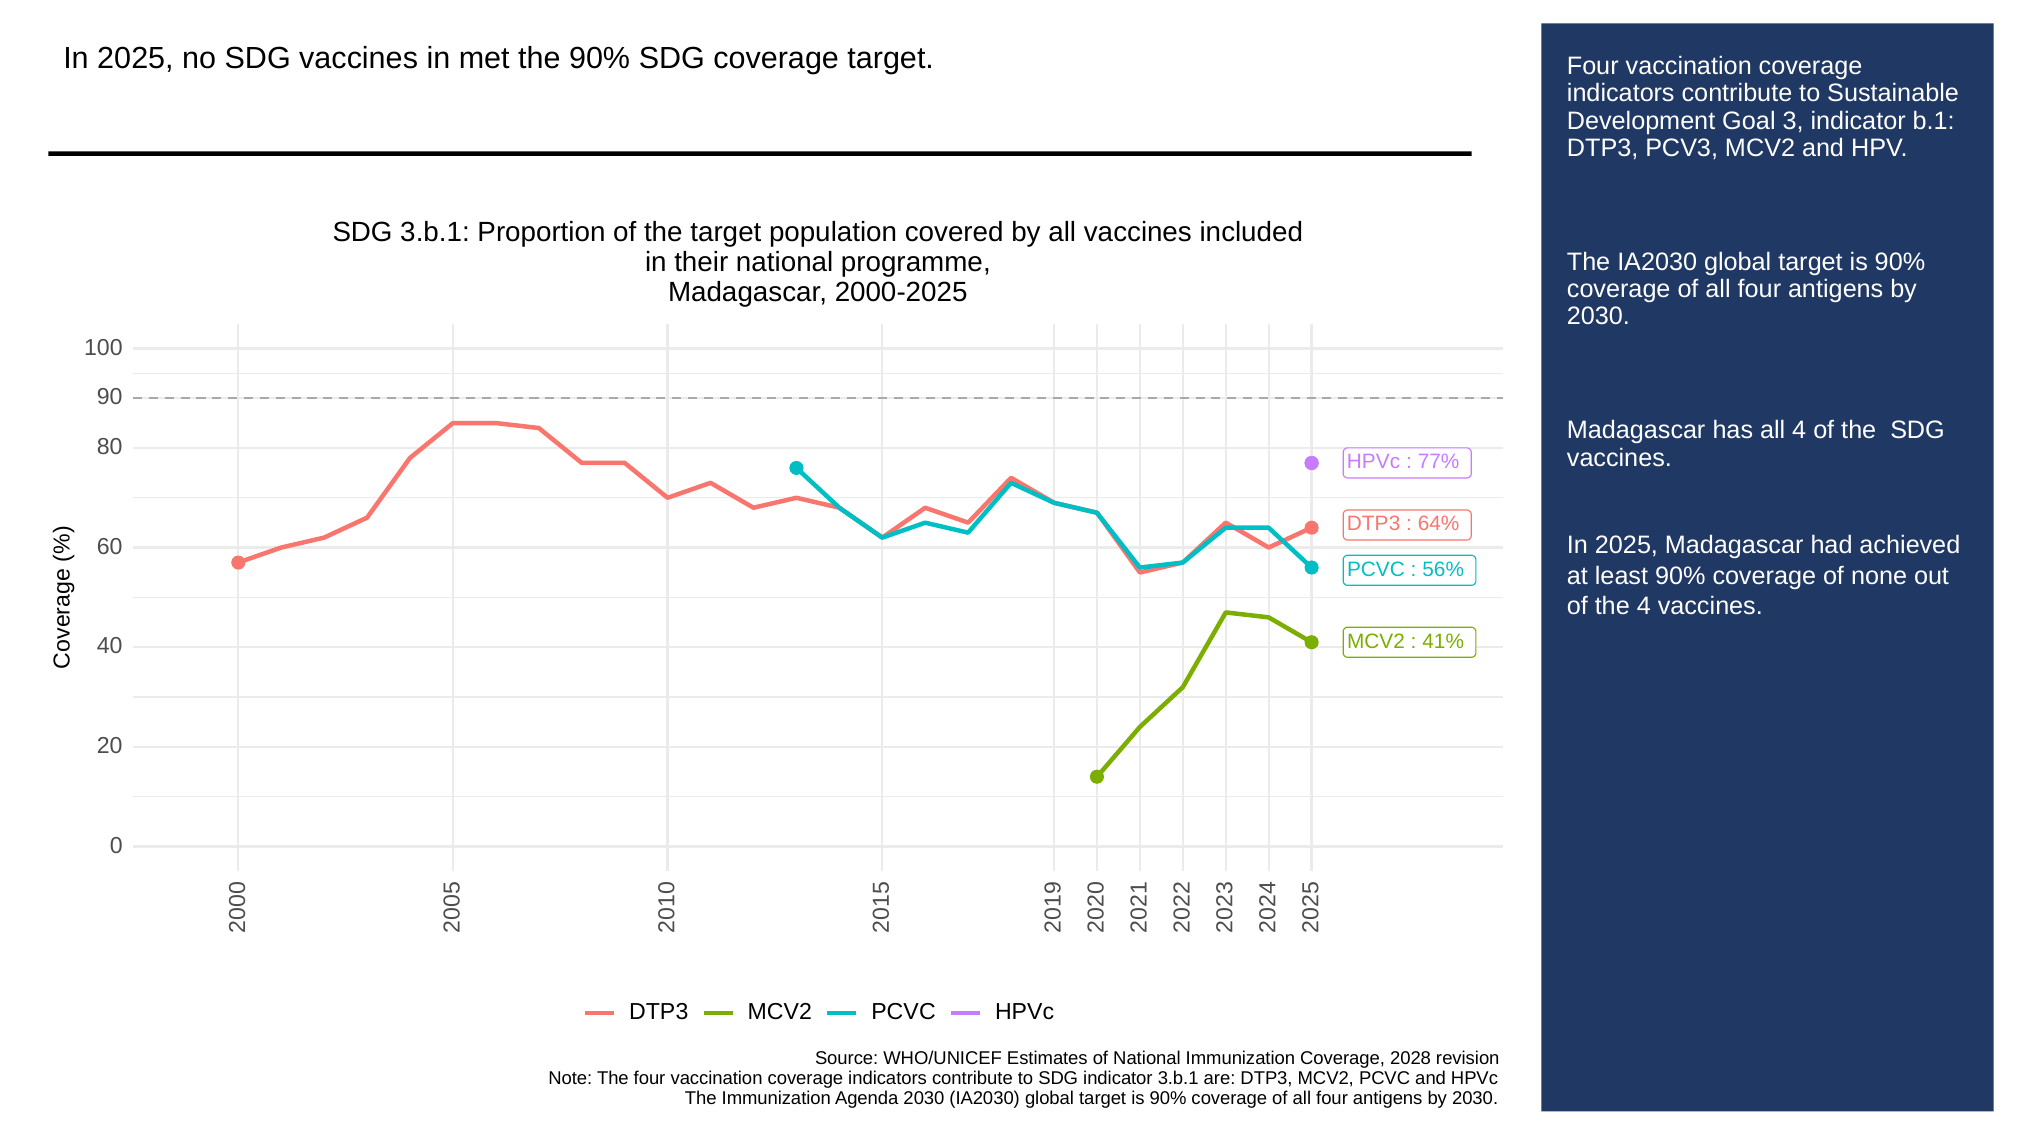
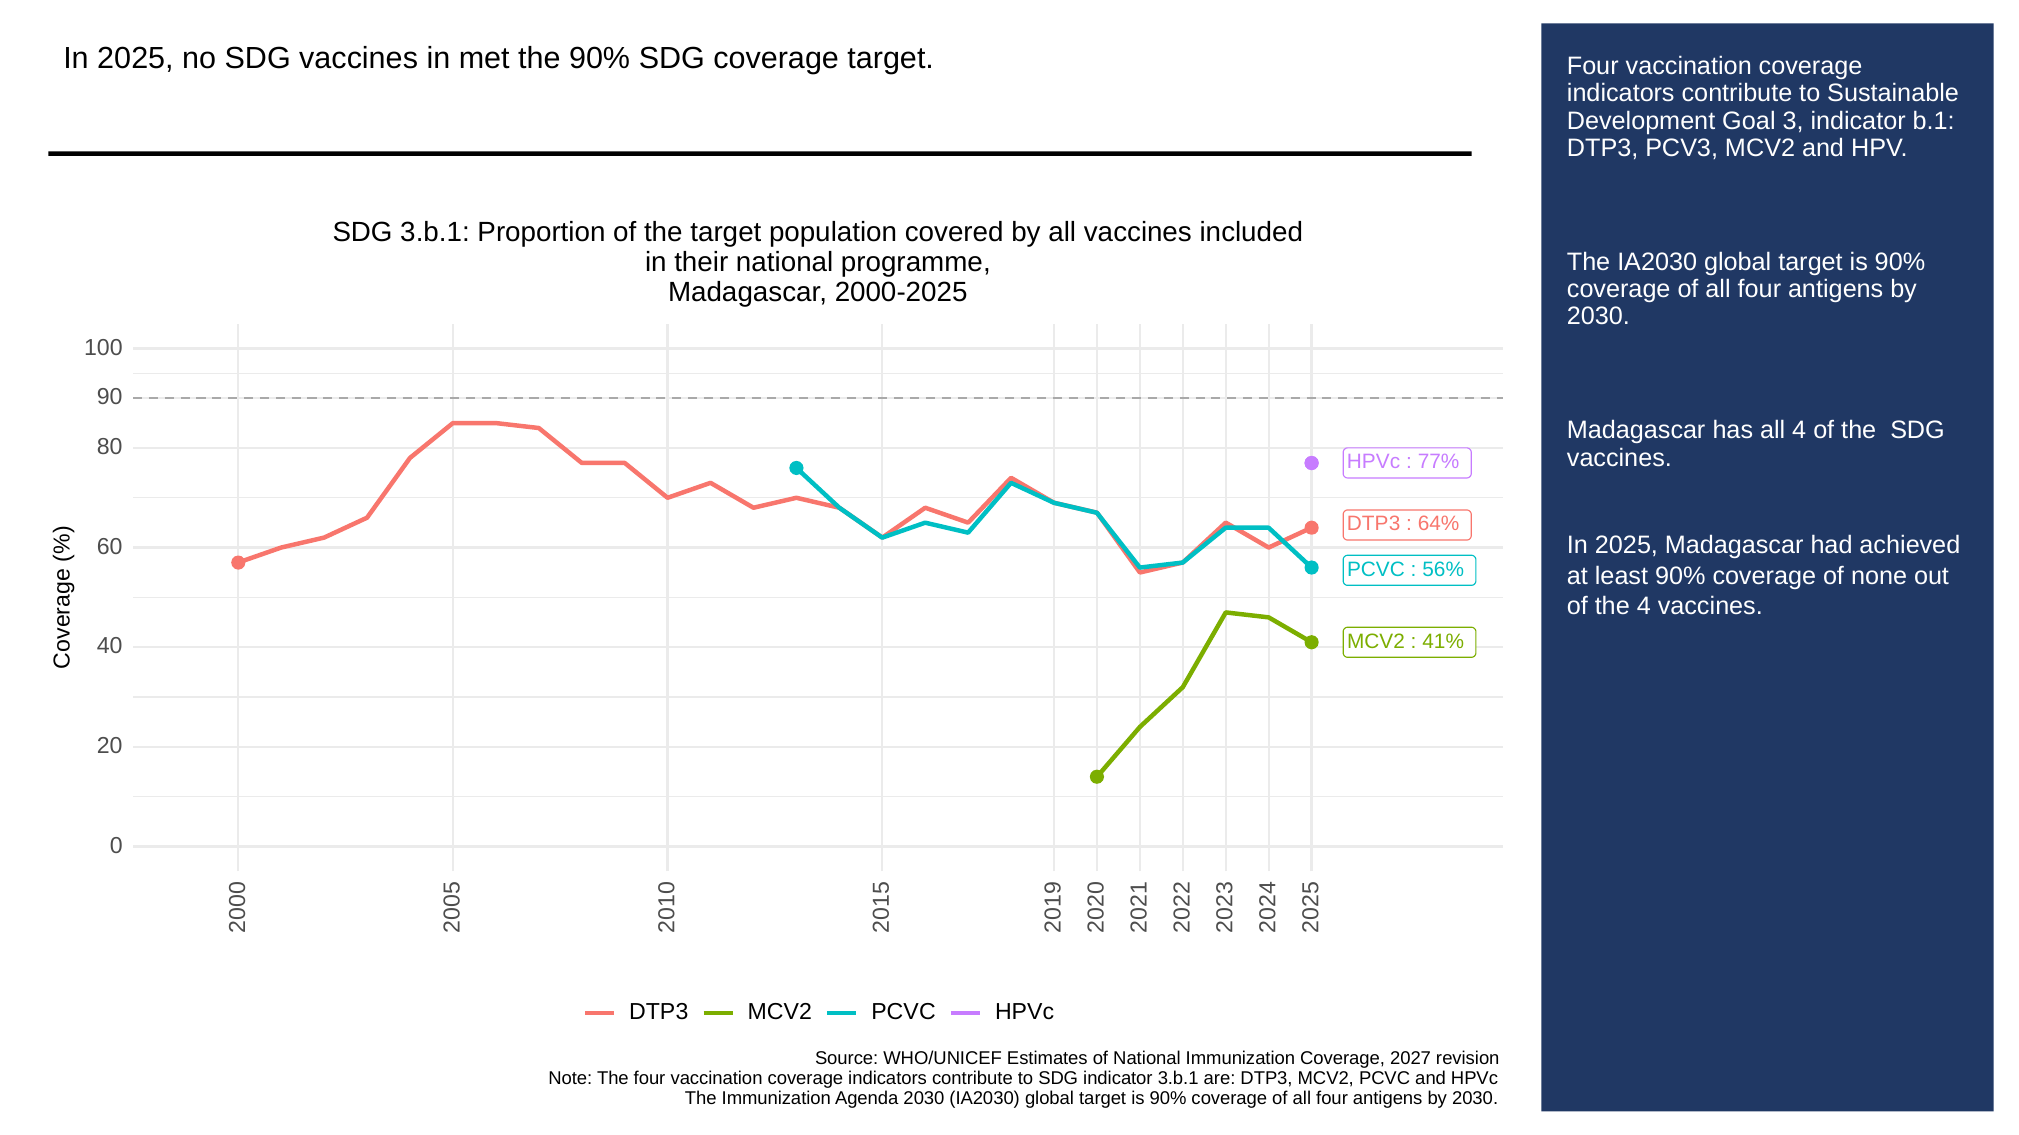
2028: 2028 -> 2027 (1411, 1059)
